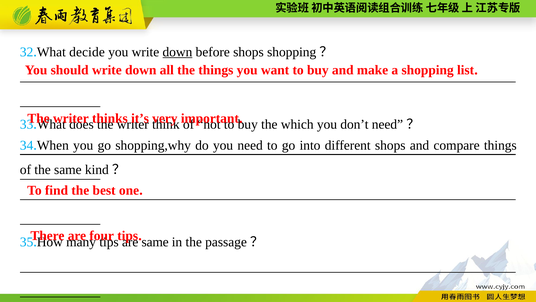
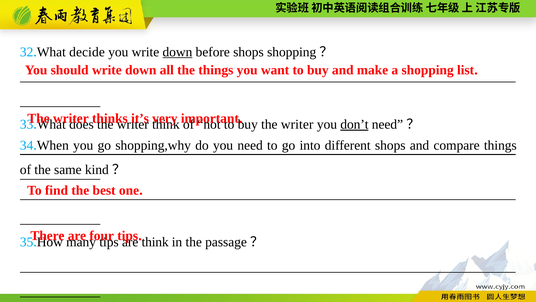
which: which -> writer (297, 124)
don’t underline: none -> present (354, 124)
same: same -> think (155, 242)
